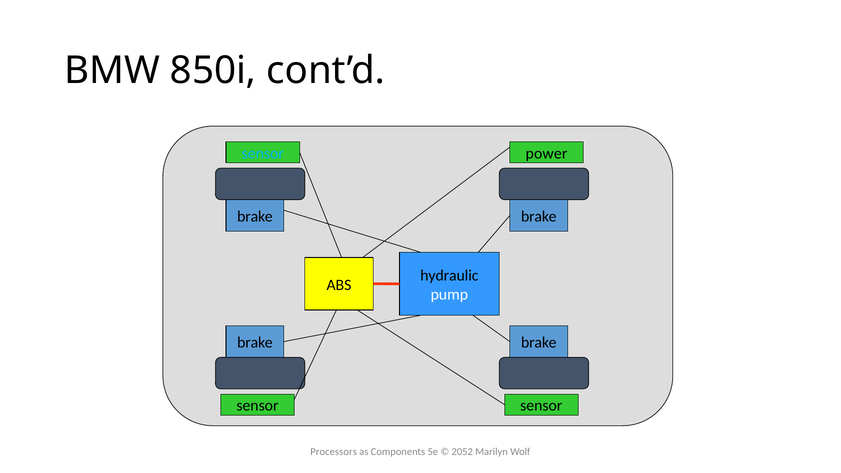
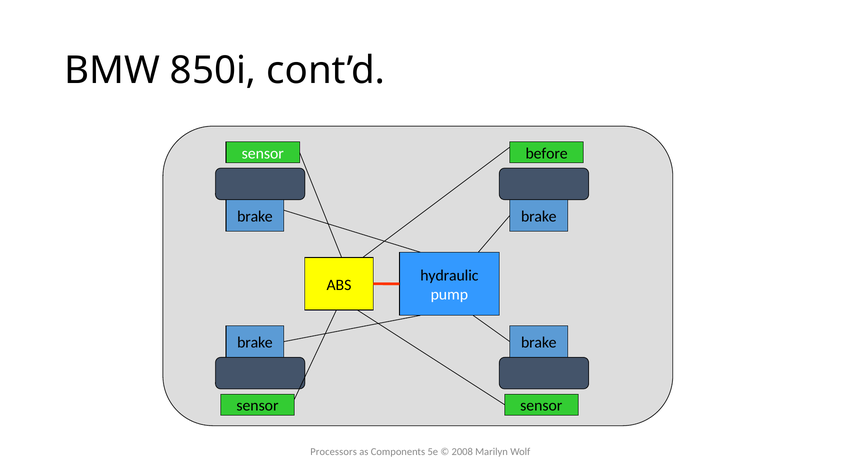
sensor colour: light blue -> white (263, 154)
power: power -> before (547, 154)
2052: 2052 -> 2008 (462, 452)
